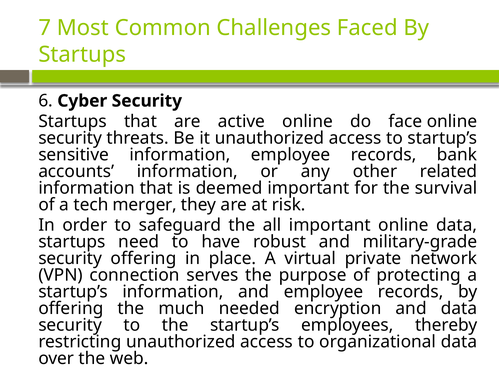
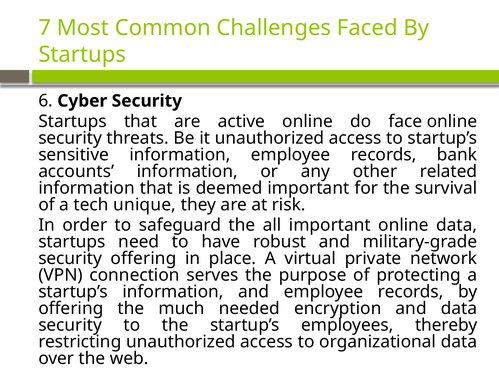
merger: merger -> unique (145, 204)
